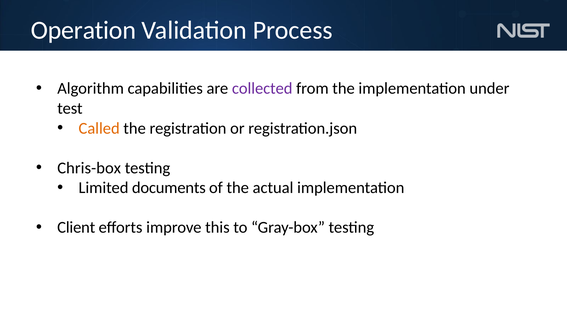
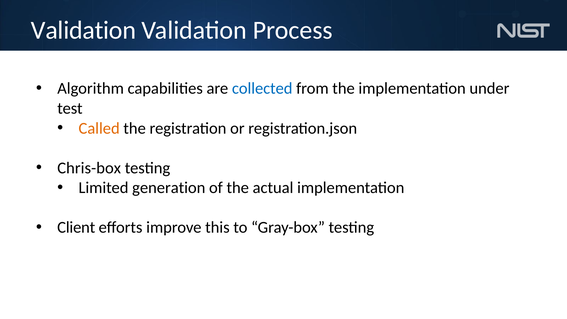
Operation: Operation -> Validation (83, 30)
collected colour: purple -> blue (262, 88)
documents: documents -> generation (169, 188)
